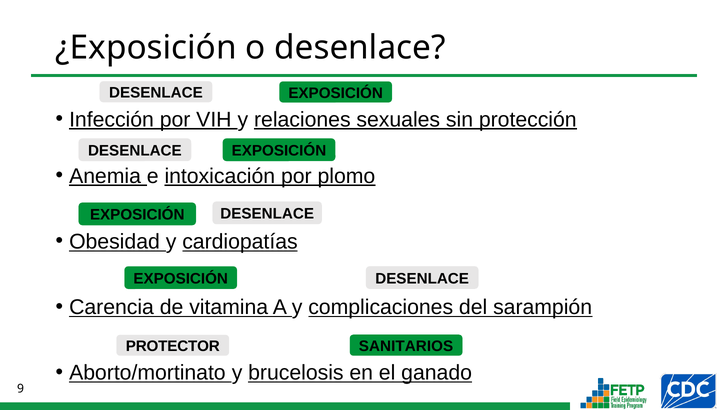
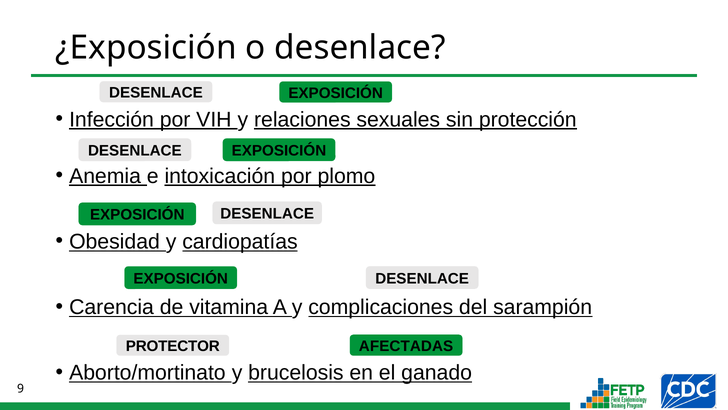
SANITARIOS: SANITARIOS -> AFECTADAS (406, 346)
